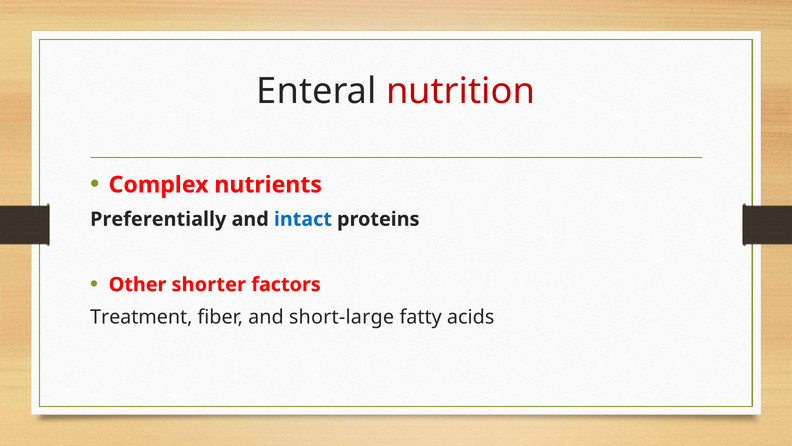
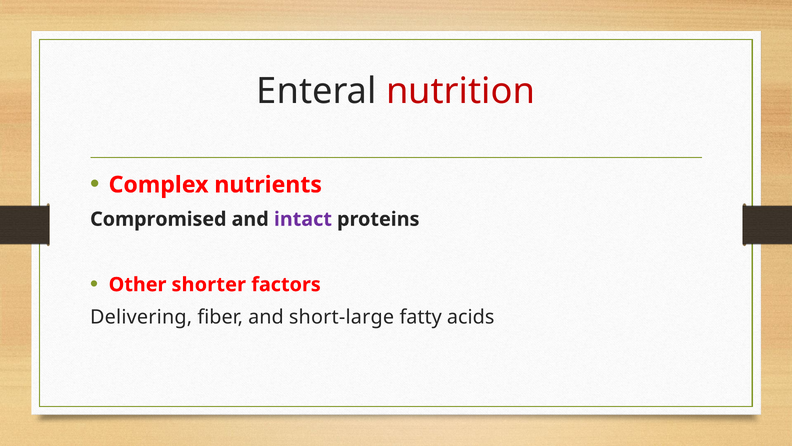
Preferentially: Preferentially -> Compromised (158, 219)
intact colour: blue -> purple (303, 219)
Treatment: Treatment -> Delivering (141, 317)
